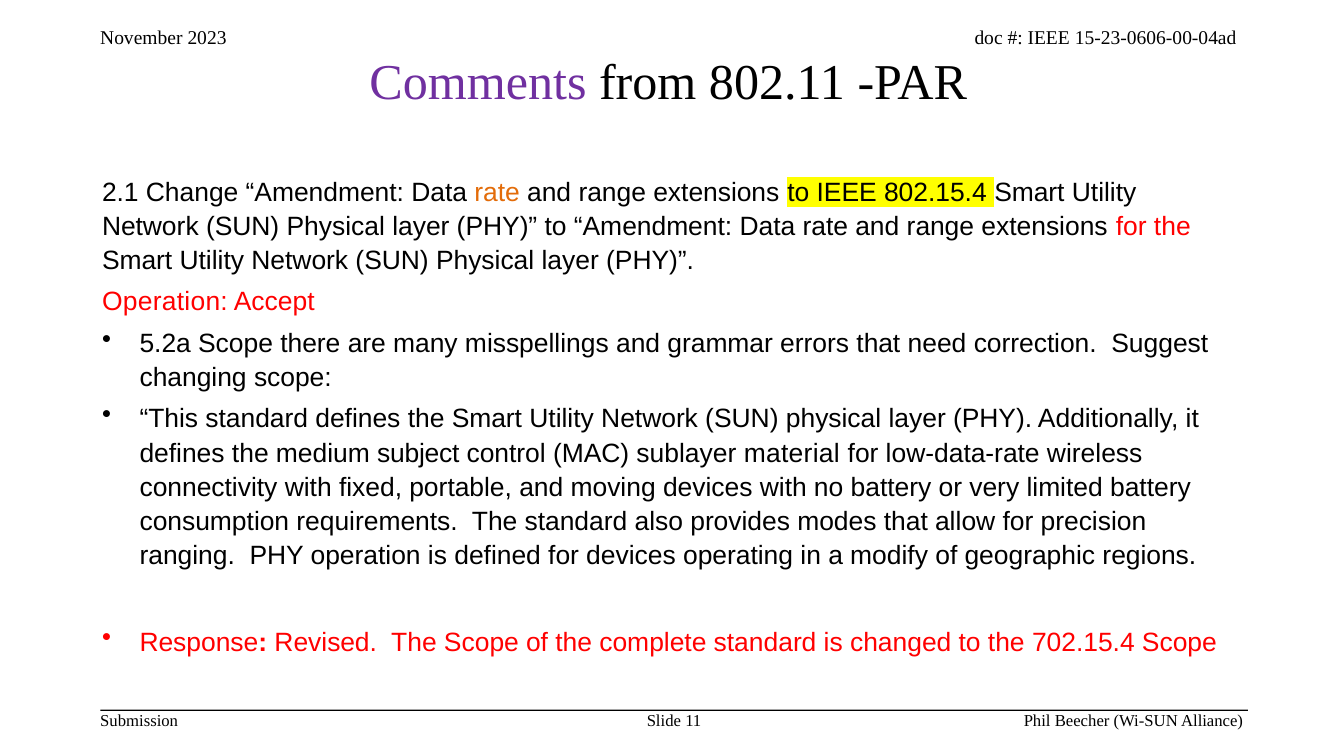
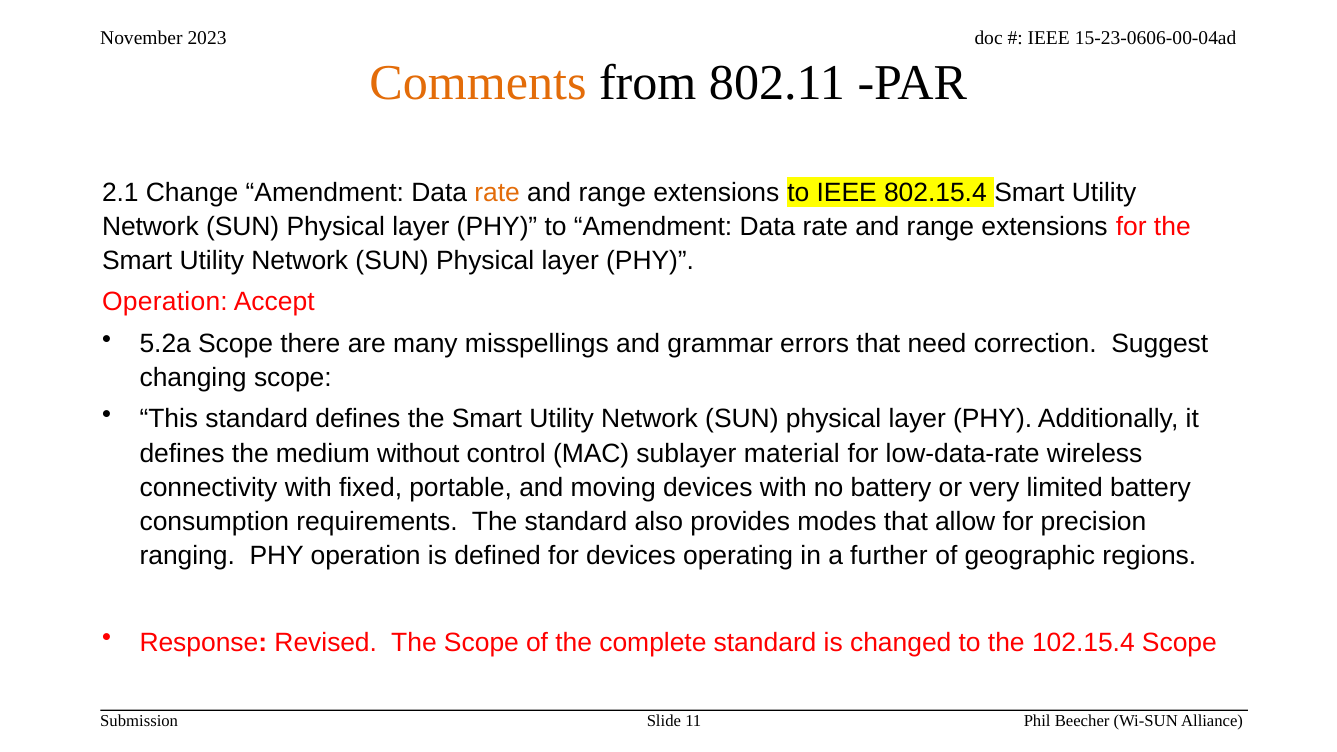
Comments colour: purple -> orange (478, 83)
subject: subject -> without (418, 453)
modify: modify -> further (889, 556)
702.15.4: 702.15.4 -> 102.15.4 (1083, 643)
